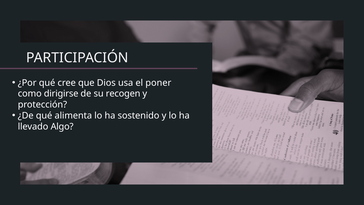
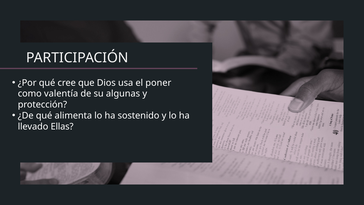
dirigirse: dirigirse -> valentía (61, 94)
recogen: recogen -> algunas (123, 94)
Algo: Algo -> Ellas (62, 126)
